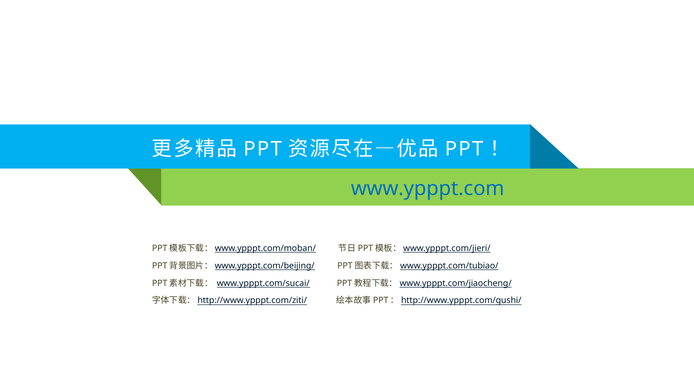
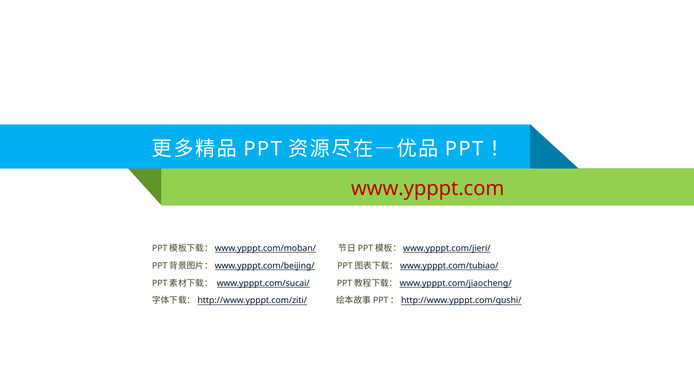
www.ypppt.com colour: blue -> red (428, 188)
